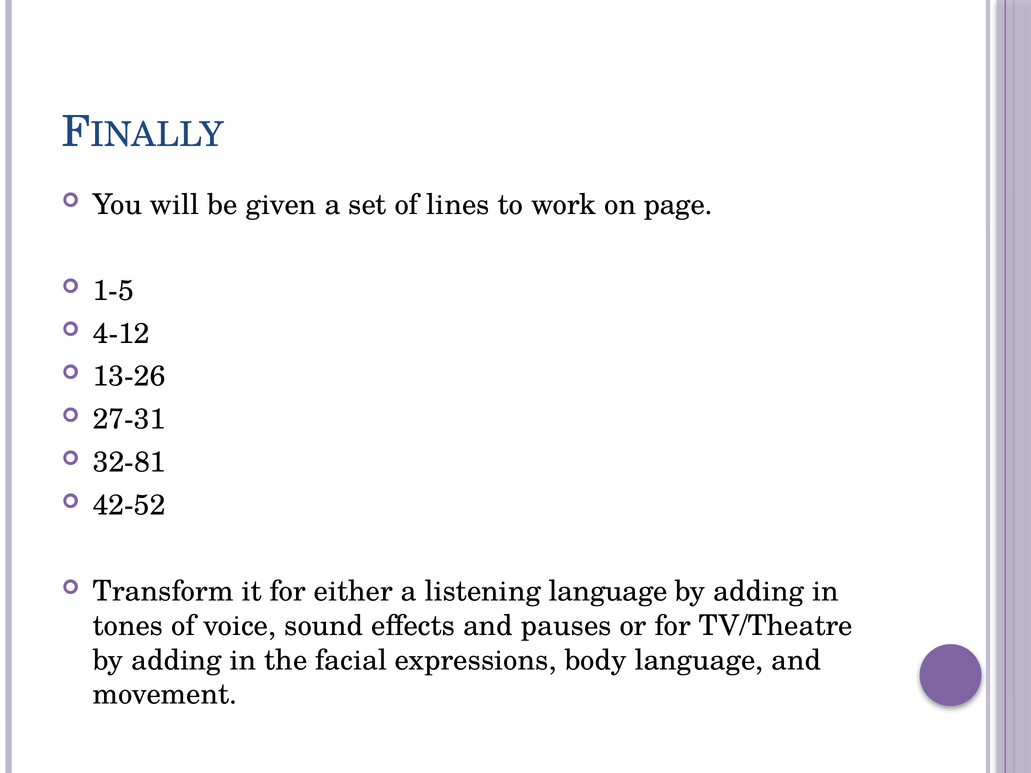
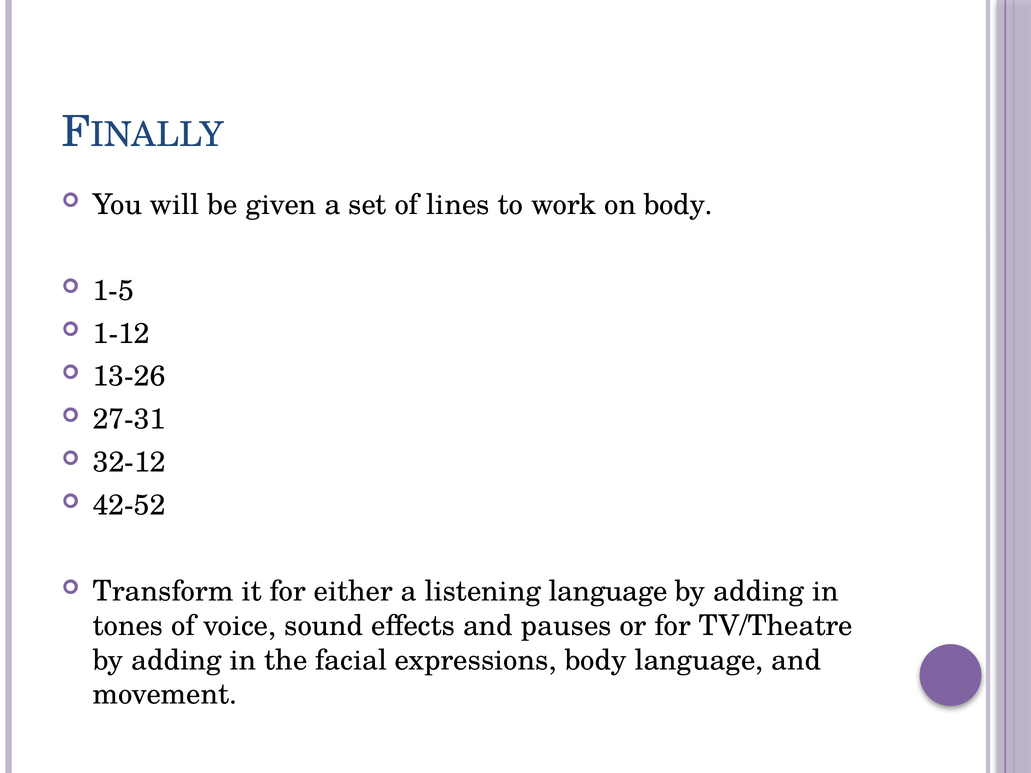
on page: page -> body (678, 205)
4-12: 4-12 -> 1-12 (121, 334)
32-81: 32-81 -> 32-12 (129, 463)
